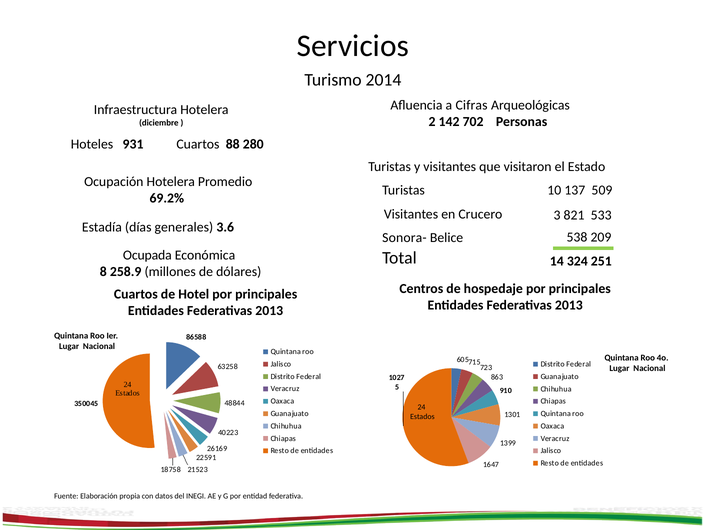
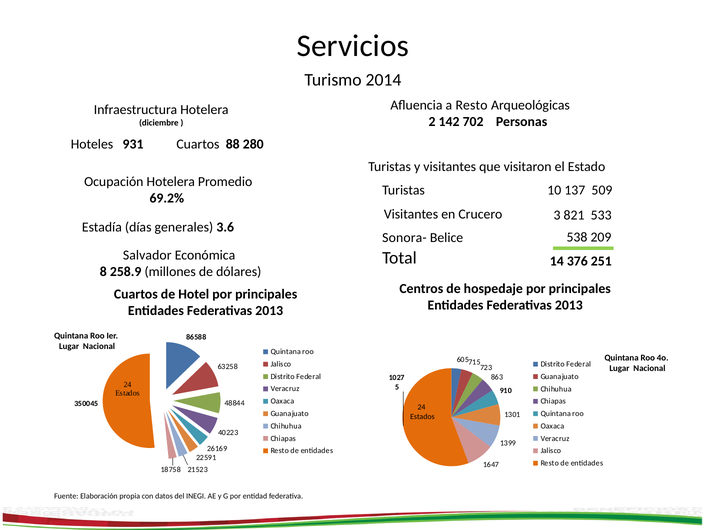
a Cifras: Cifras -> Resto (472, 105)
Ocupada: Ocupada -> Salvador (147, 255)
324: 324 -> 376 (577, 261)
